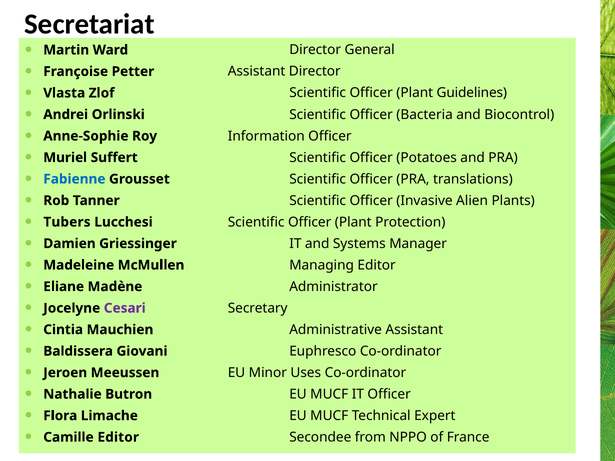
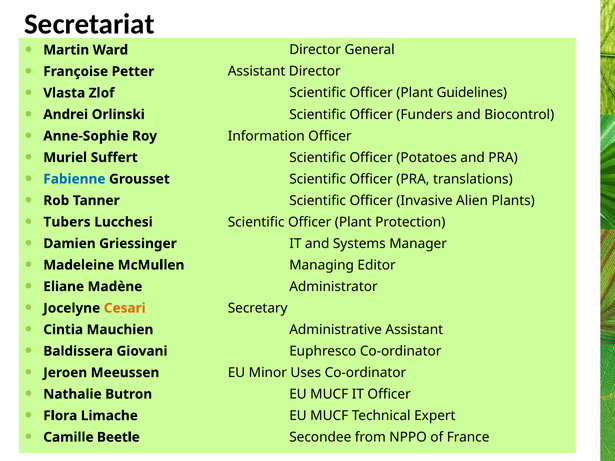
Bacteria: Bacteria -> Funders (425, 115)
Cesari colour: purple -> orange (125, 308)
Camille Editor: Editor -> Beetle (118, 437)
